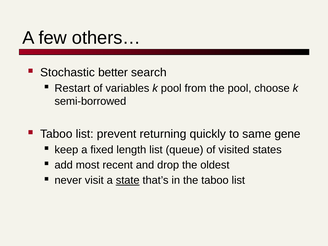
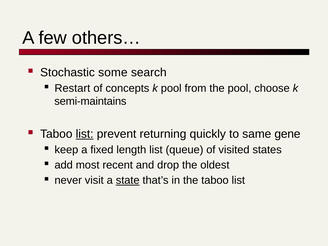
better: better -> some (113, 72)
variables: variables -> concepts (127, 88)
semi-borrowed: semi-borrowed -> semi-maintains (90, 101)
list underline: none -> present (85, 134)
